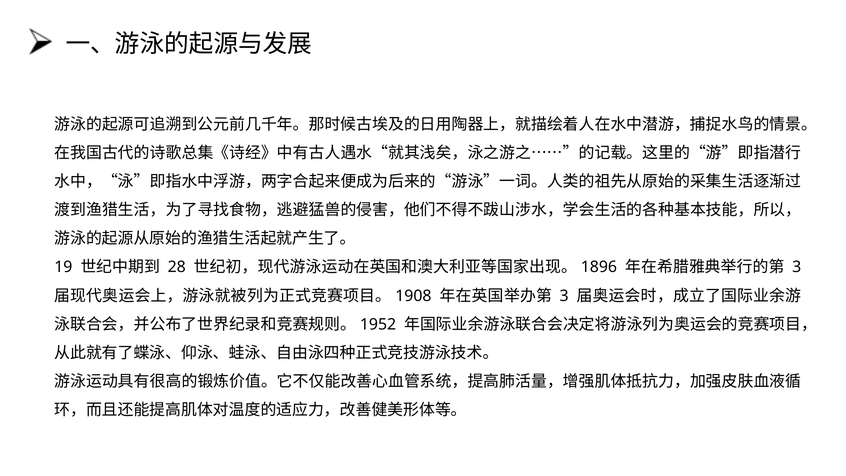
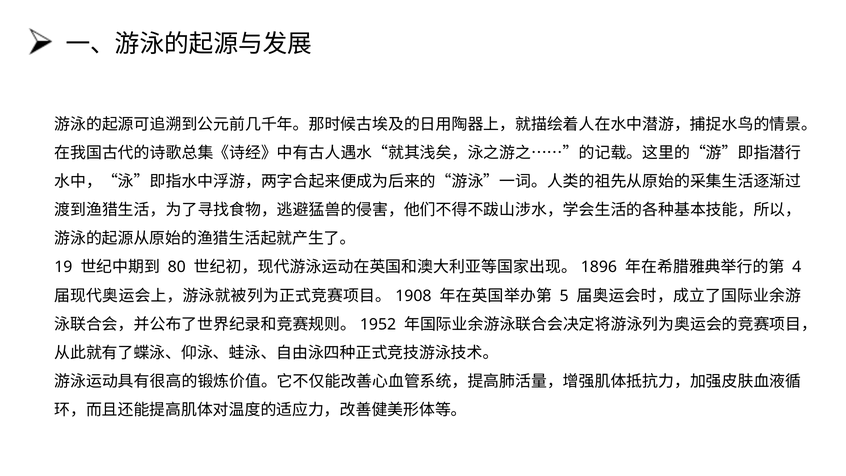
28: 28 -> 80 (177, 267)
3: 3 -> 4 (797, 267)
3: 3 -> 5 (564, 296)
